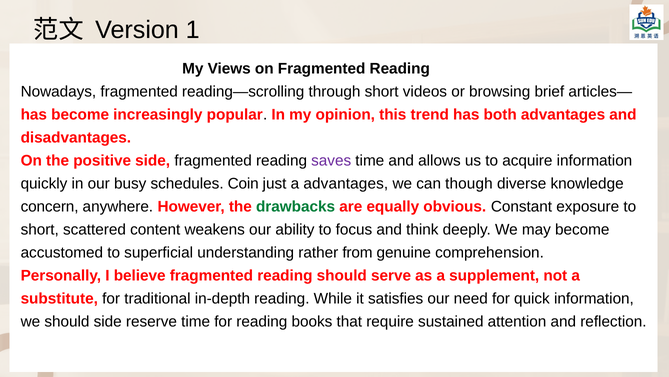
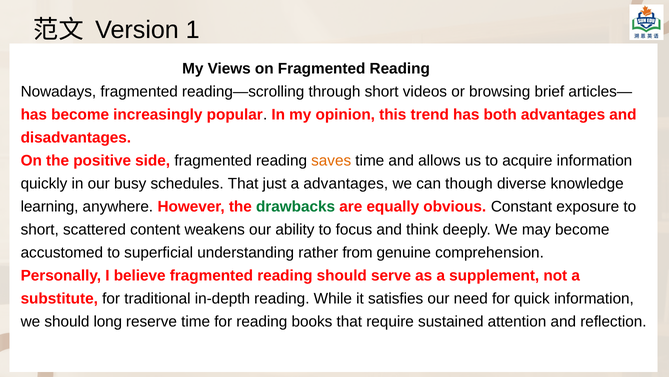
saves colour: purple -> orange (331, 160)
schedules Coin: Coin -> That (243, 183)
concern: concern -> learning (50, 206)
should side: side -> long (108, 321)
